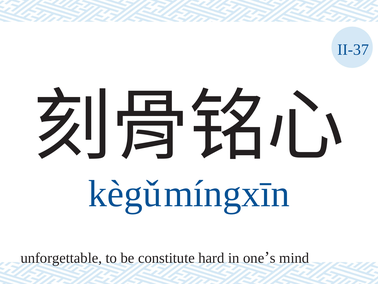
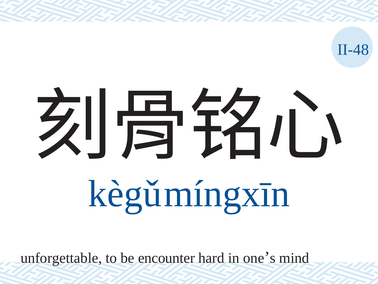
II-37: II-37 -> II-48 (353, 50)
constitute: constitute -> encounter (166, 258)
